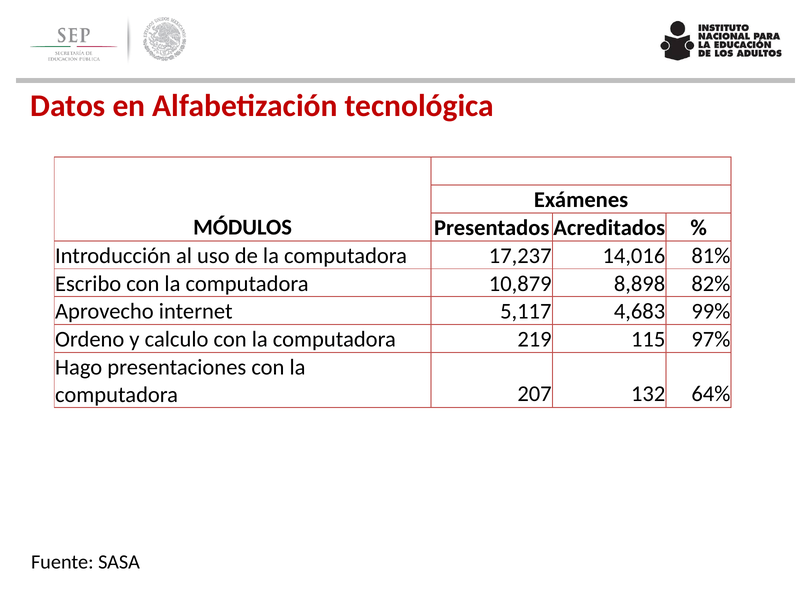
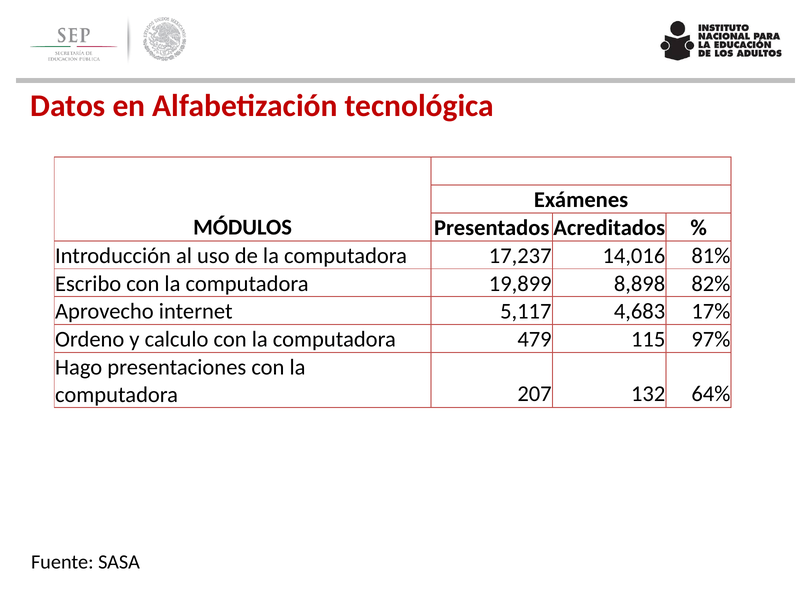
10,879: 10,879 -> 19,899 (520, 284)
99%: 99% -> 17% (711, 312)
219: 219 -> 479 (534, 340)
